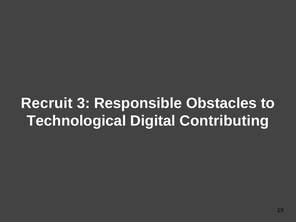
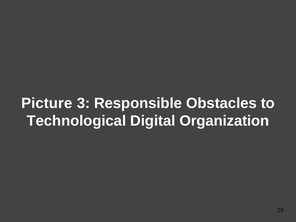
Recruit: Recruit -> Picture (47, 103)
Contributing: Contributing -> Organization (224, 121)
